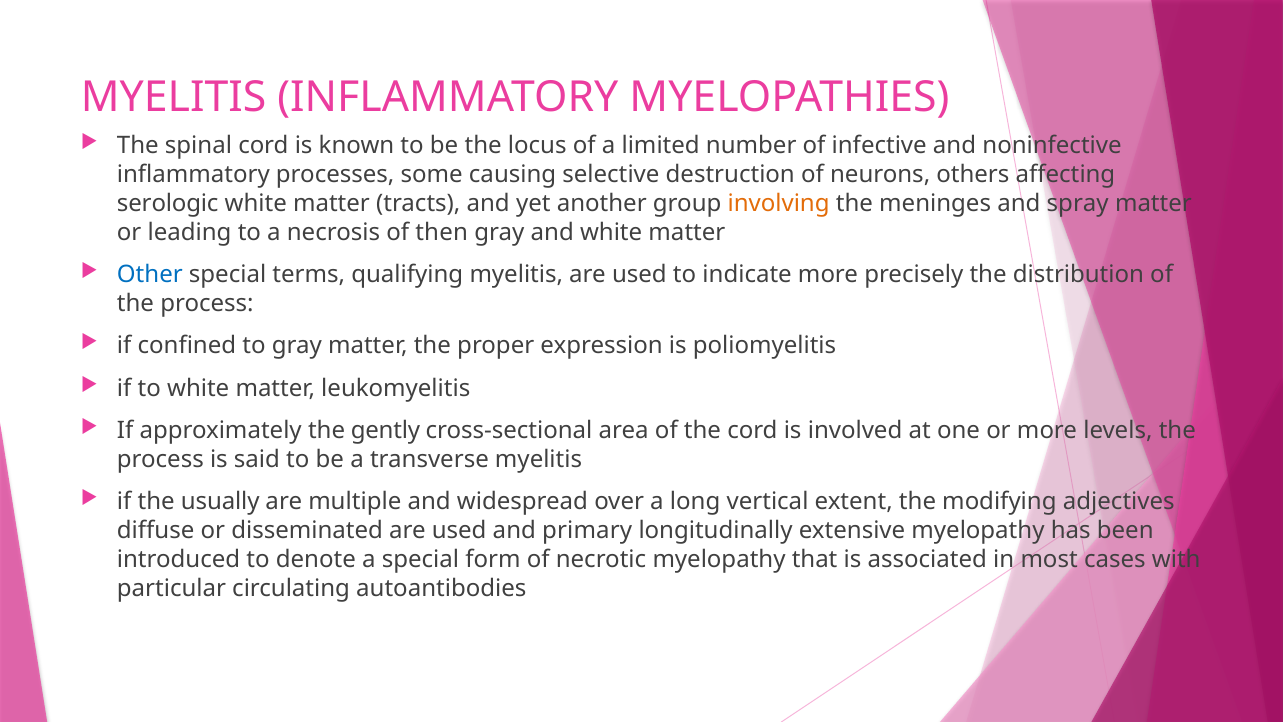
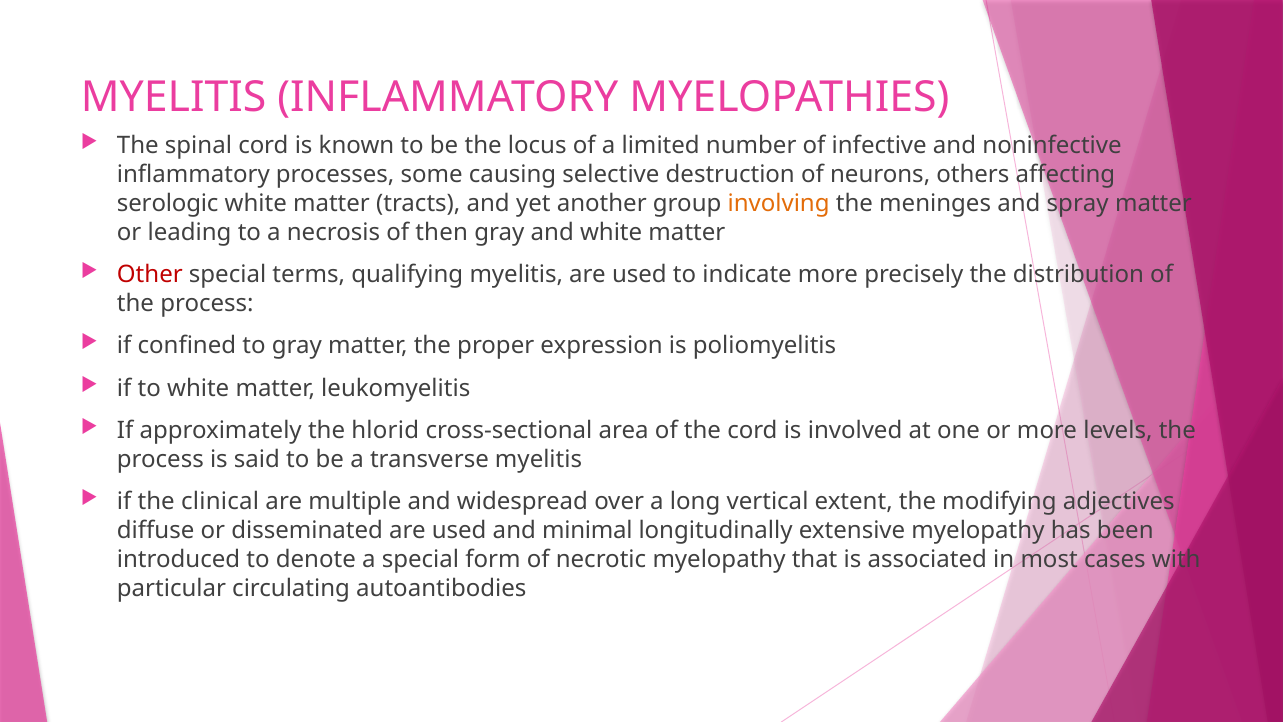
Other colour: blue -> red (150, 275)
gently: gently -> hlorid (385, 430)
usually: usually -> clinical (220, 501)
primary: primary -> minimal (587, 530)
